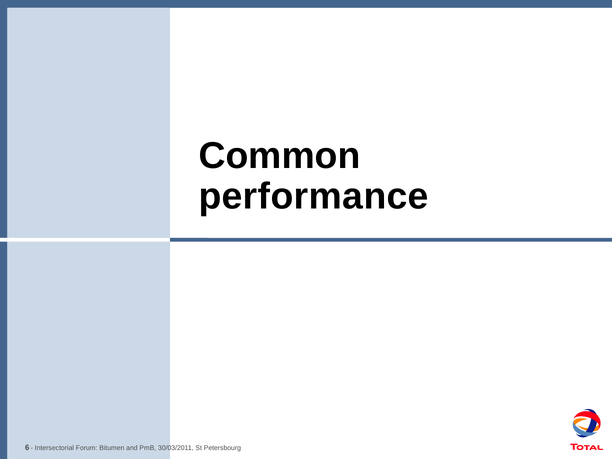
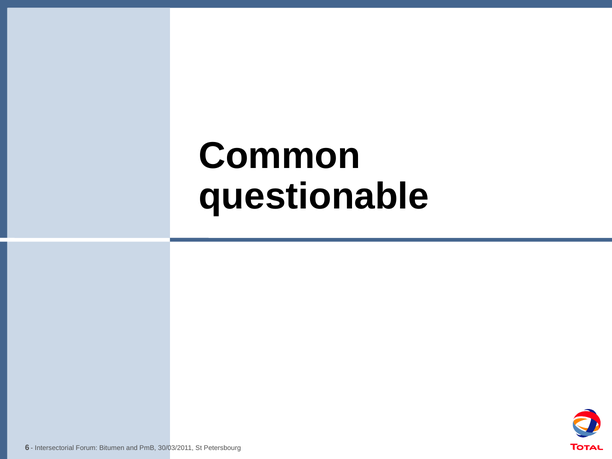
performance: performance -> questionable (314, 197)
